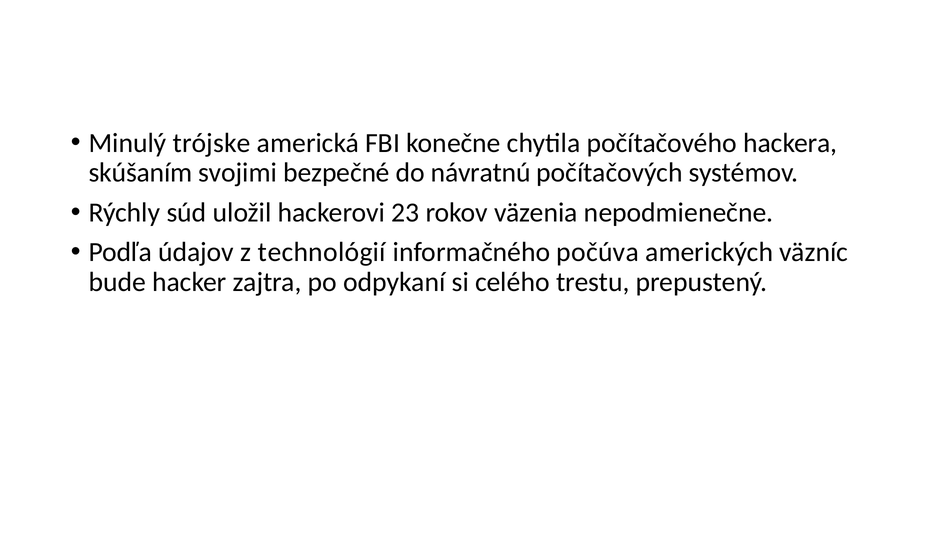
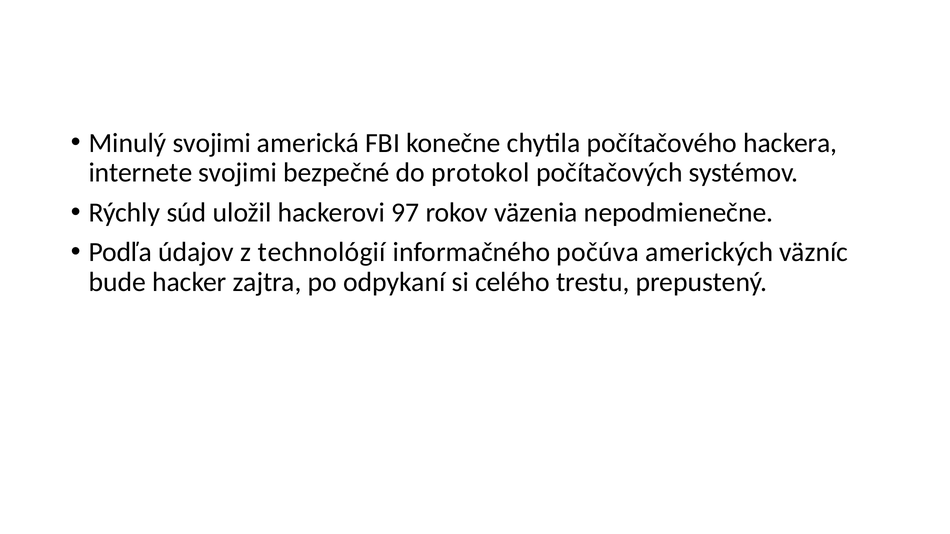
Minulý trójske: trójske -> svojimi (212, 143)
skúšaním: skúšaním -> internete (140, 173)
návratnú: návratnú -> protokol (480, 173)
23: 23 -> 97 (405, 213)
